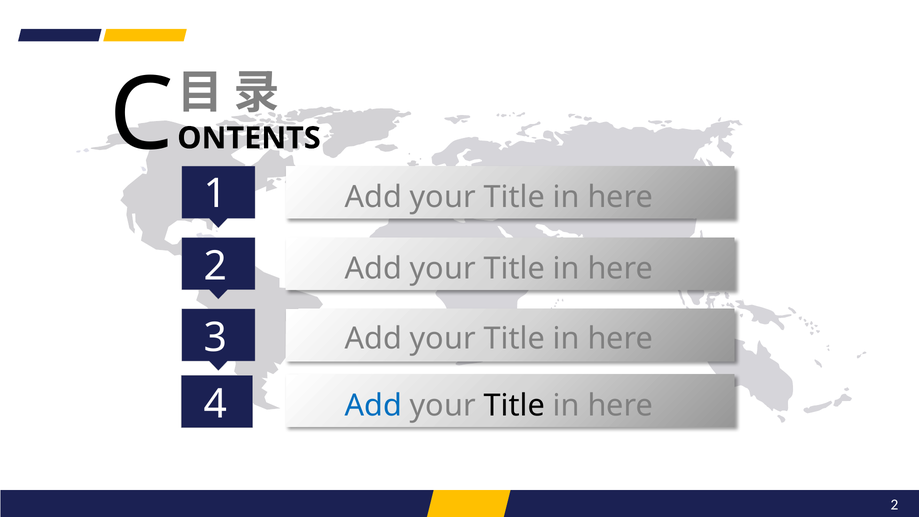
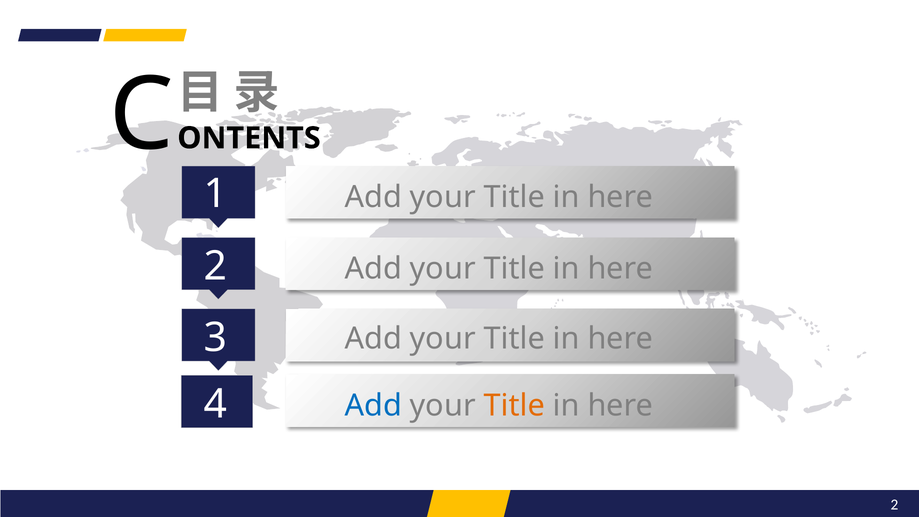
Title colour: black -> orange (514, 405)
